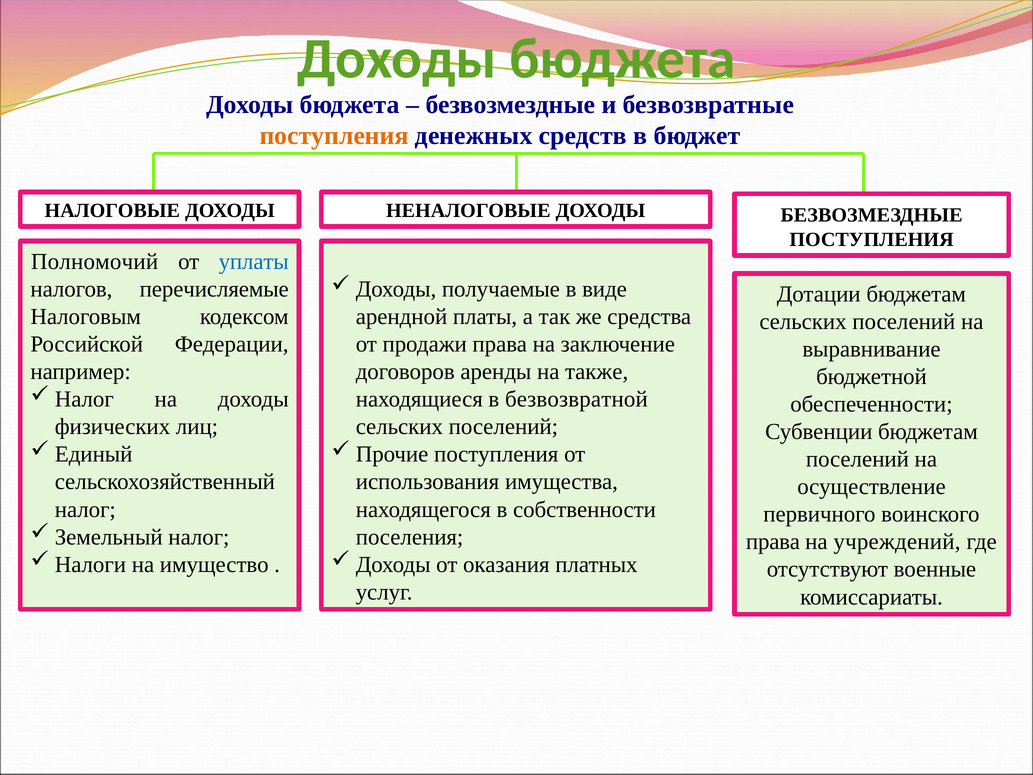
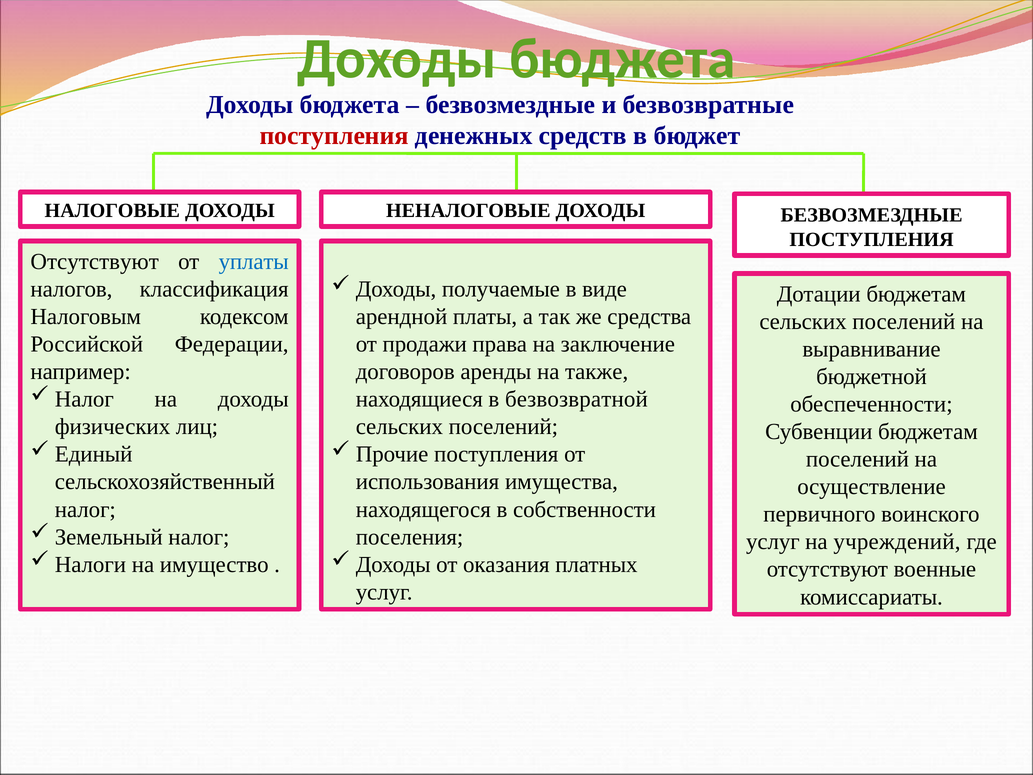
поступления colour: orange -> red (334, 135)
Полномочий: Полномочий -> Отсутствуют (95, 261)
перечисляемые: перечисляемые -> классификация (214, 289)
права: права -> услуг (773, 542)
